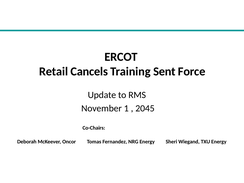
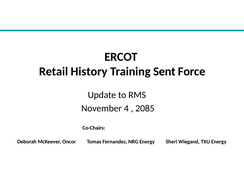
Cancels: Cancels -> History (89, 71)
1: 1 -> 4 (126, 108)
2045: 2045 -> 2085 (145, 108)
